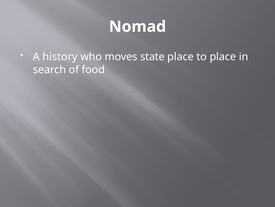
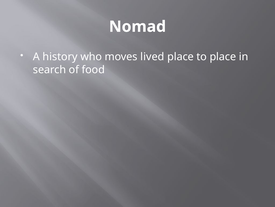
state: state -> lived (152, 57)
